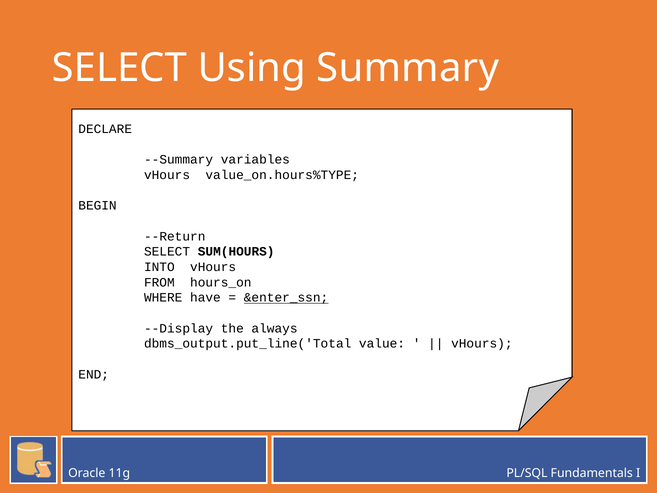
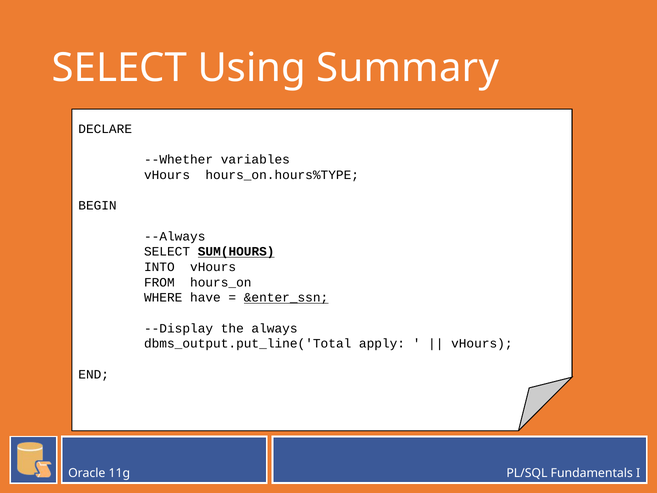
--Summary: --Summary -> --Whether (179, 160)
value_on.hours%TYPE: value_on.hours%TYPE -> hours_on.hours%TYPE (282, 175)
--Return: --Return -> --Always (175, 236)
SUM(HOURS underline: none -> present (236, 252)
value: value -> apply (382, 344)
